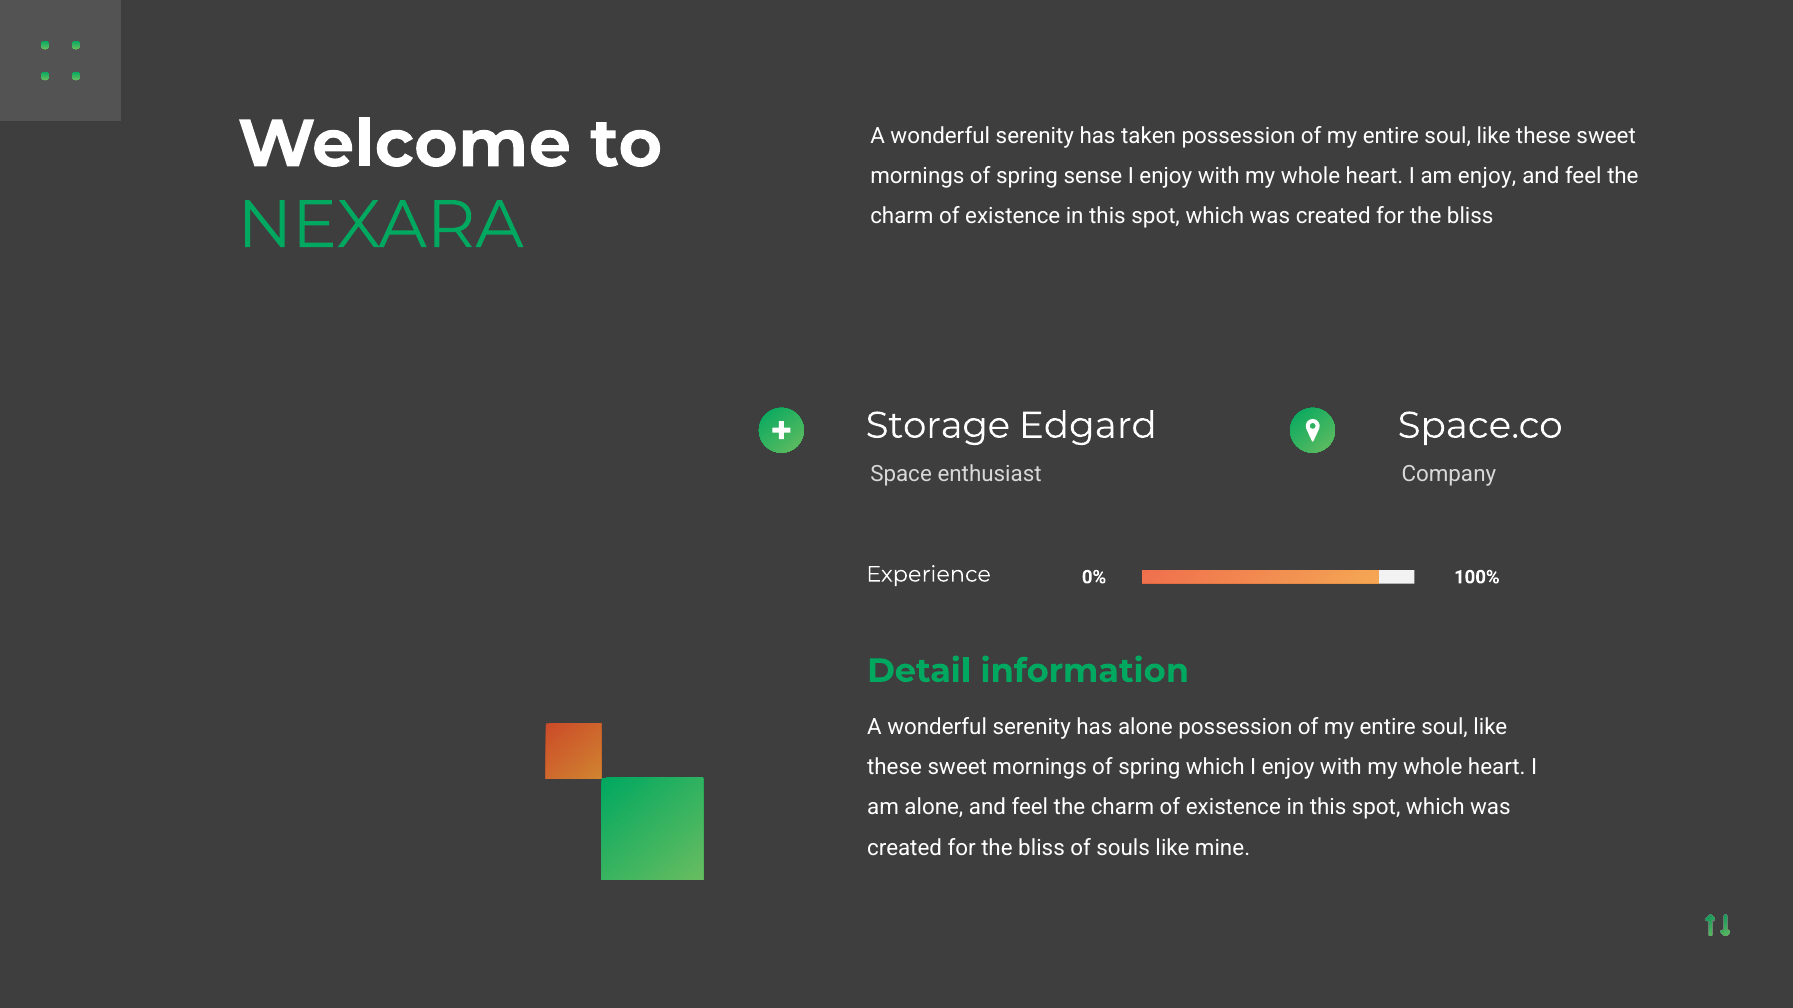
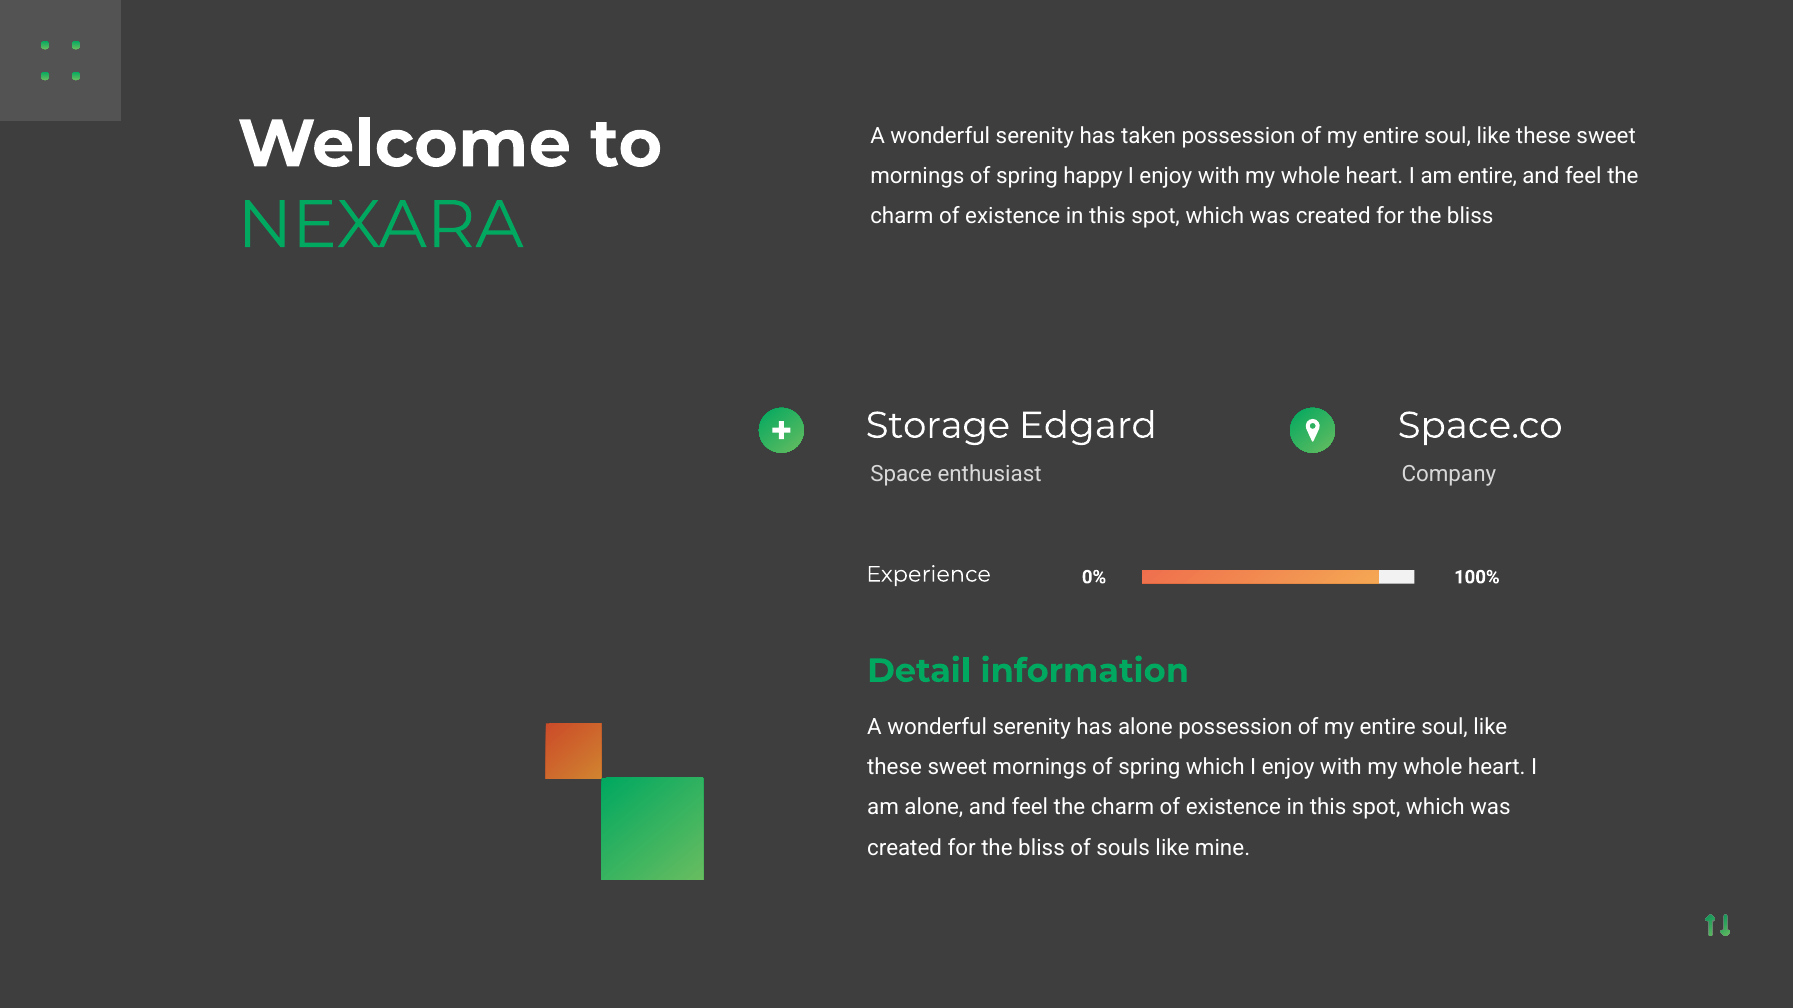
sense: sense -> happy (1093, 176)
am enjoy: enjoy -> entire (1487, 176)
